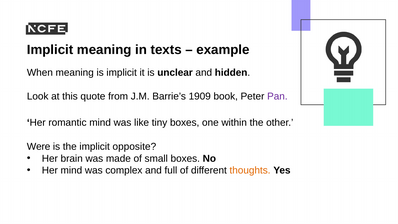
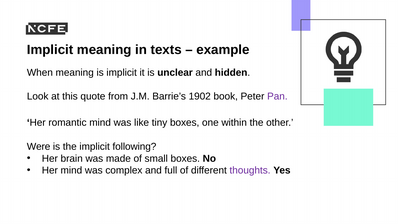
1909: 1909 -> 1902 (200, 96)
opposite: opposite -> following (134, 146)
thoughts colour: orange -> purple (250, 170)
